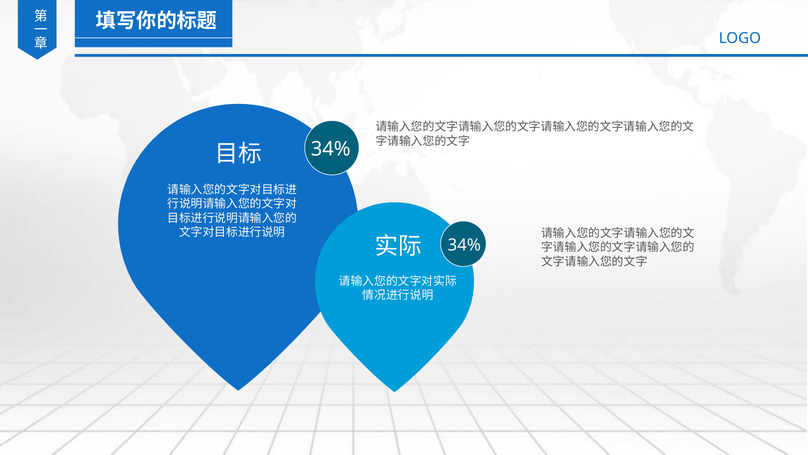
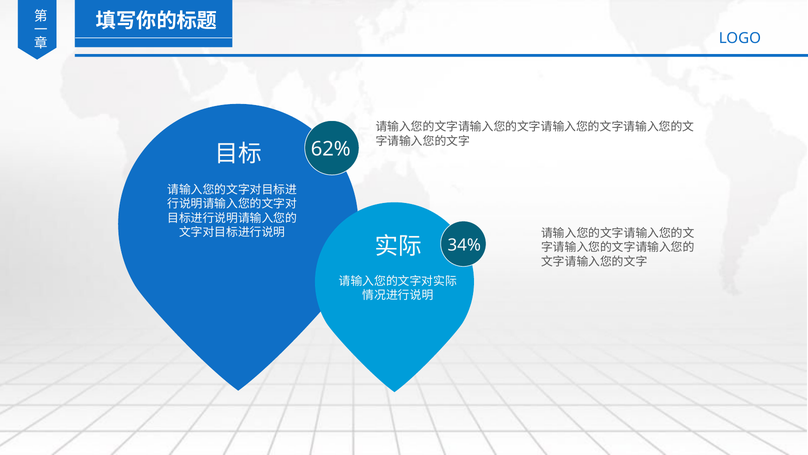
34%: 34% -> 62% (331, 149)
